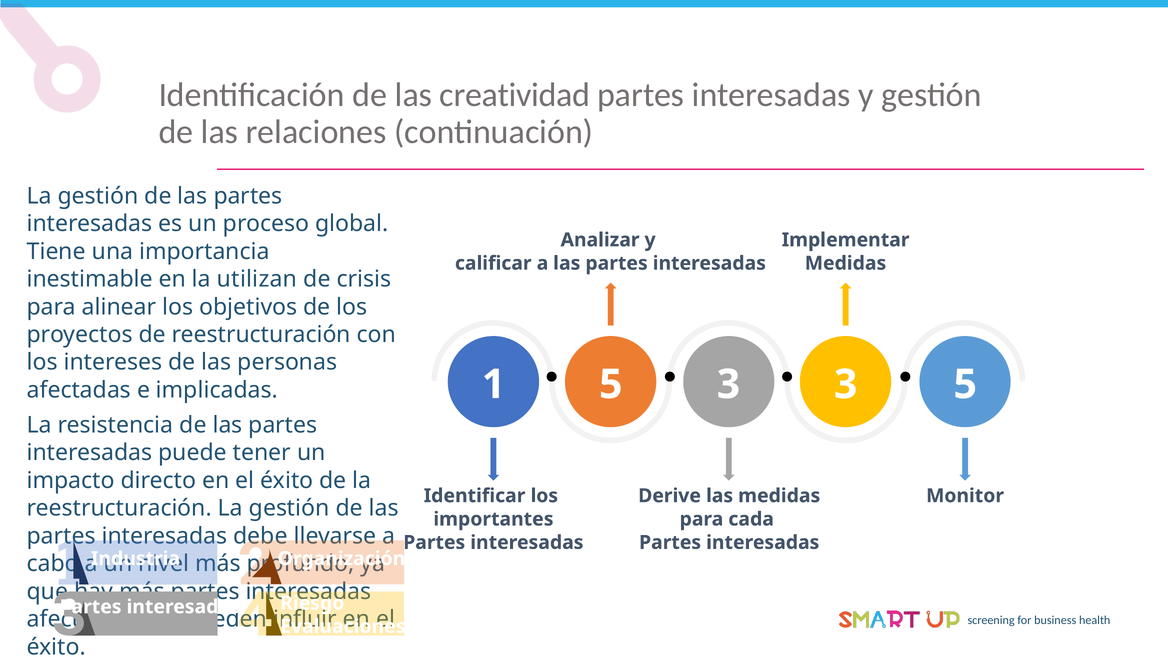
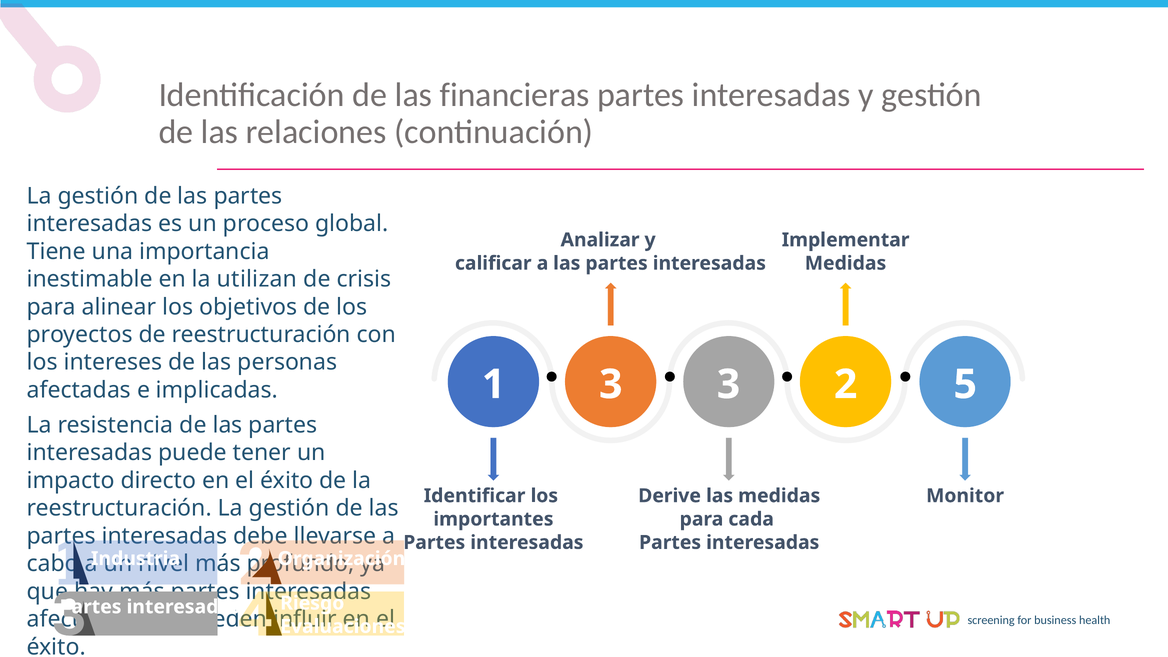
creatividad: creatividad -> financieras (515, 95)
1 5: 5 -> 3 (611, 385)
3 3: 3 -> 2 (846, 385)
